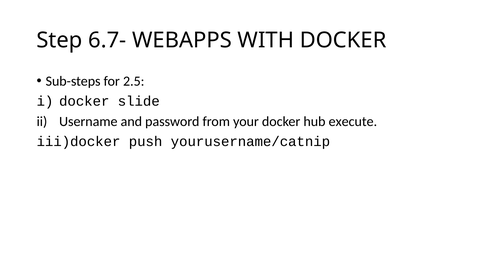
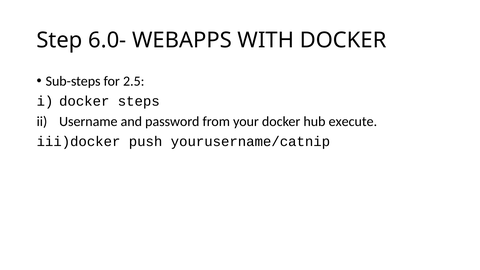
6.7-: 6.7- -> 6.0- (107, 40)
slide: slide -> steps (139, 101)
